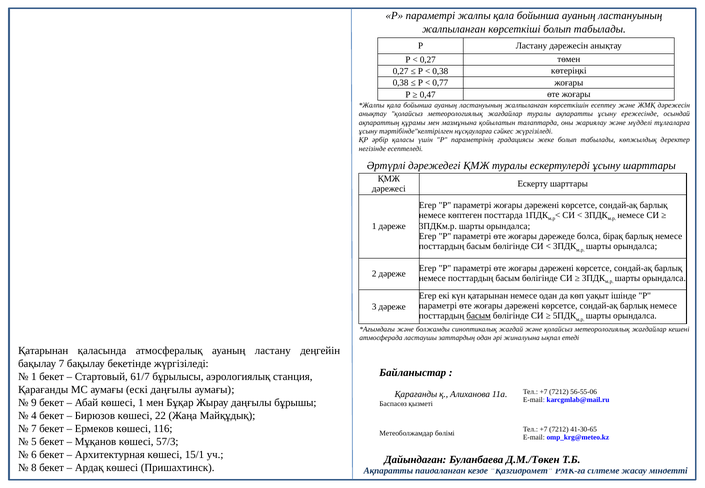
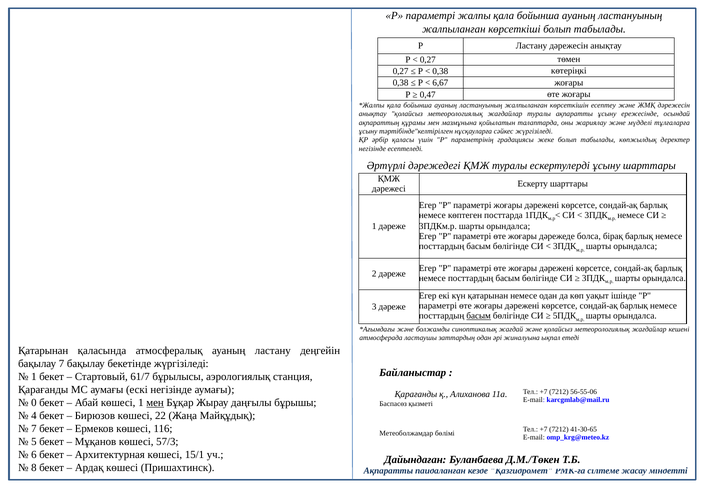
0,77: 0,77 -> 6,67 (440, 83)
ескі даңғылы: даңғылы -> негізінде (171, 390)
9: 9 -> 0 (34, 403)
мен underline: none -> present (155, 403)
